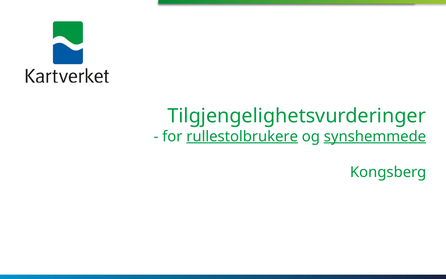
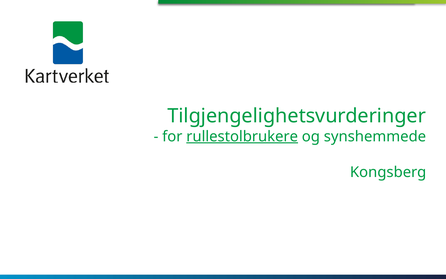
synshemmede underline: present -> none (375, 136)
